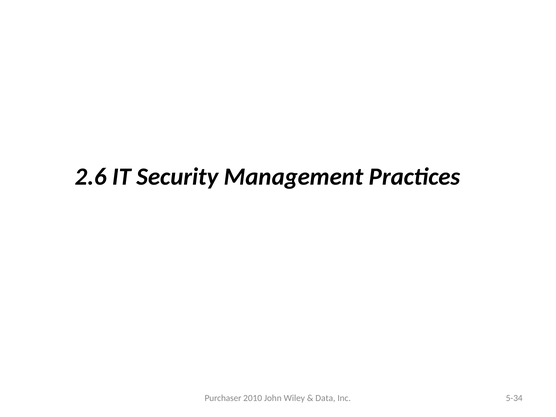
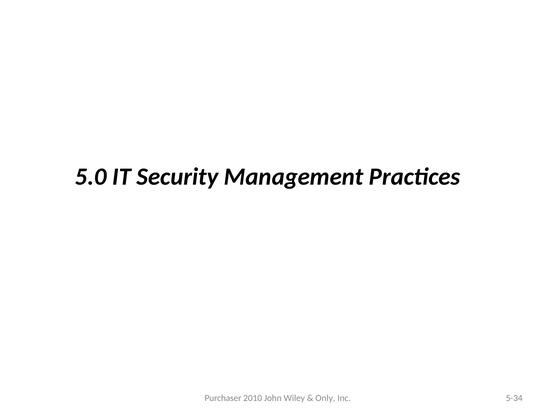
2.6: 2.6 -> 5.0 (91, 177)
Data: Data -> Only (325, 398)
